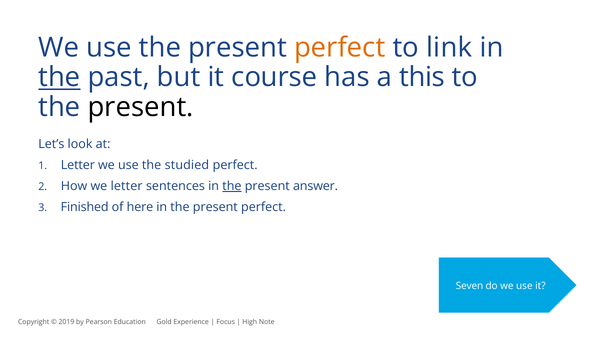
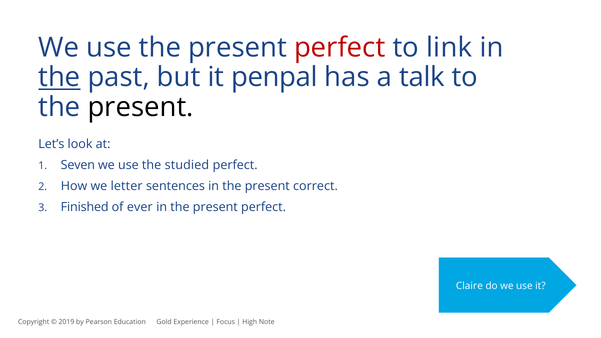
perfect colour: orange -> red (340, 48)
course: course -> penpal (274, 77)
this: this -> talk (422, 77)
Letter: Letter -> Seven (78, 165)
the underline: present -> none (232, 186)
answer: answer -> correct (315, 186)
here: here -> ever (140, 207)
Seven: Seven -> Claire (469, 286)
